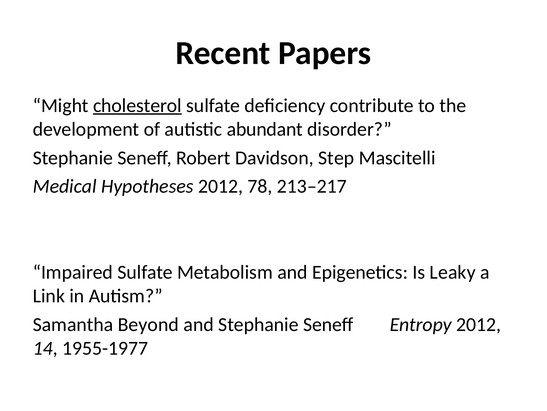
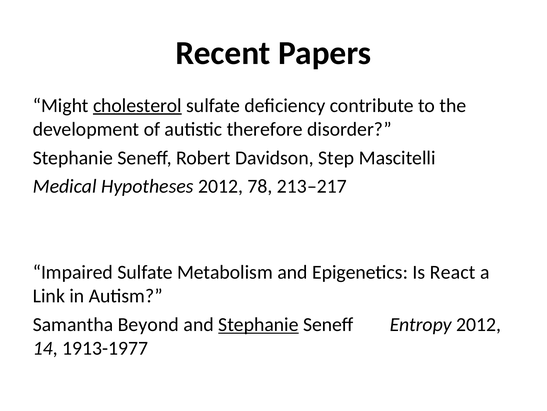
abundant: abundant -> therefore (265, 129)
Leaky: Leaky -> React (453, 272)
Stephanie underline: none -> present (258, 324)
1955-1977: 1955-1977 -> 1913-1977 (105, 348)
